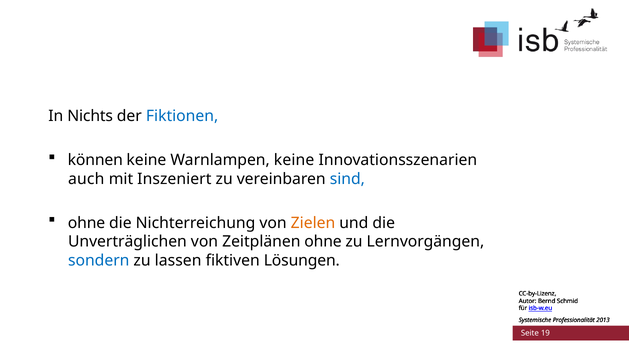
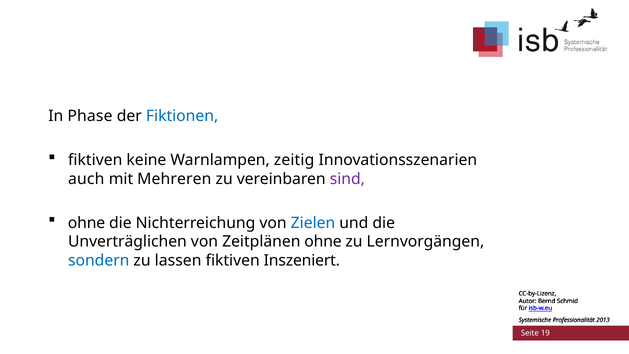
Nichts: Nichts -> Phase (90, 116)
können: können -> fiktiven (95, 160)
Warnlampen keine: keine -> zeitig (294, 160)
Inszeniert: Inszeniert -> Mehreren (174, 179)
sind colour: blue -> purple (347, 179)
Zielen colour: orange -> blue (313, 223)
Lösungen: Lösungen -> Inszeniert (302, 261)
